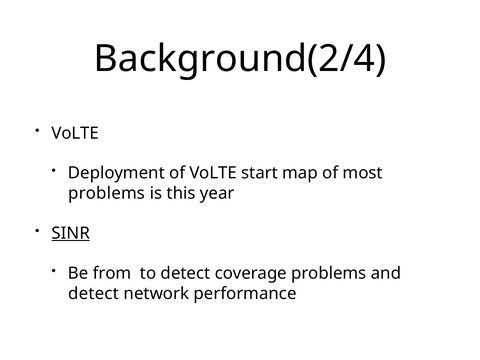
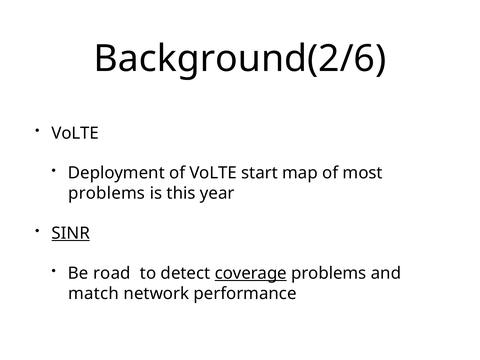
Background(2/4: Background(2/4 -> Background(2/6 (240, 59)
from: from -> road (112, 273)
coverage underline: none -> present (251, 273)
detect: detect -> match (94, 293)
